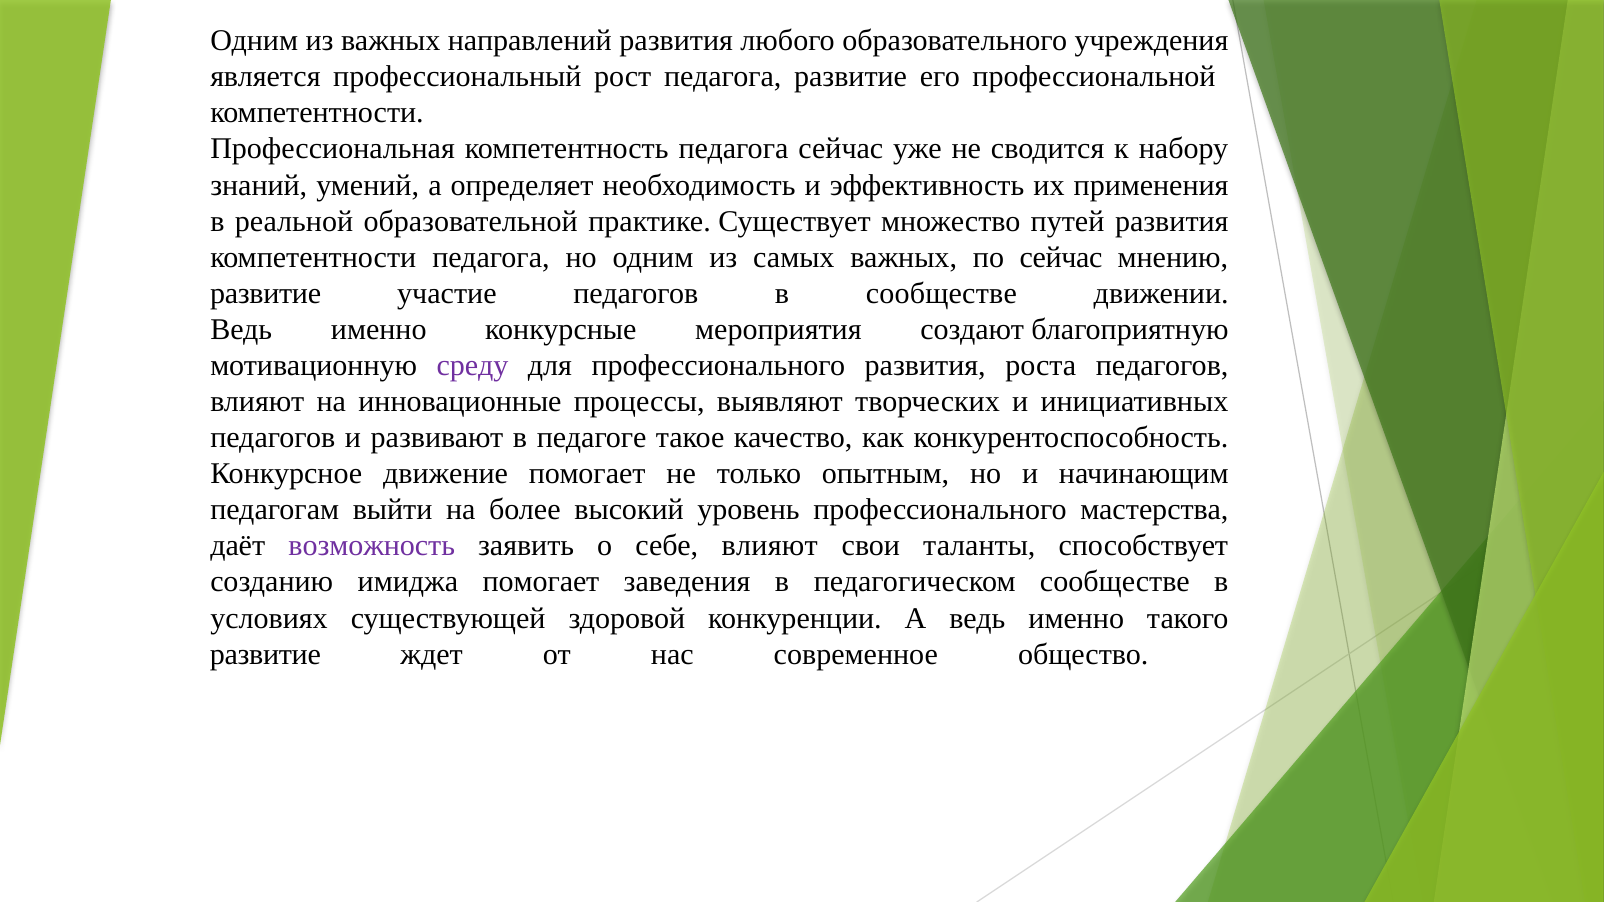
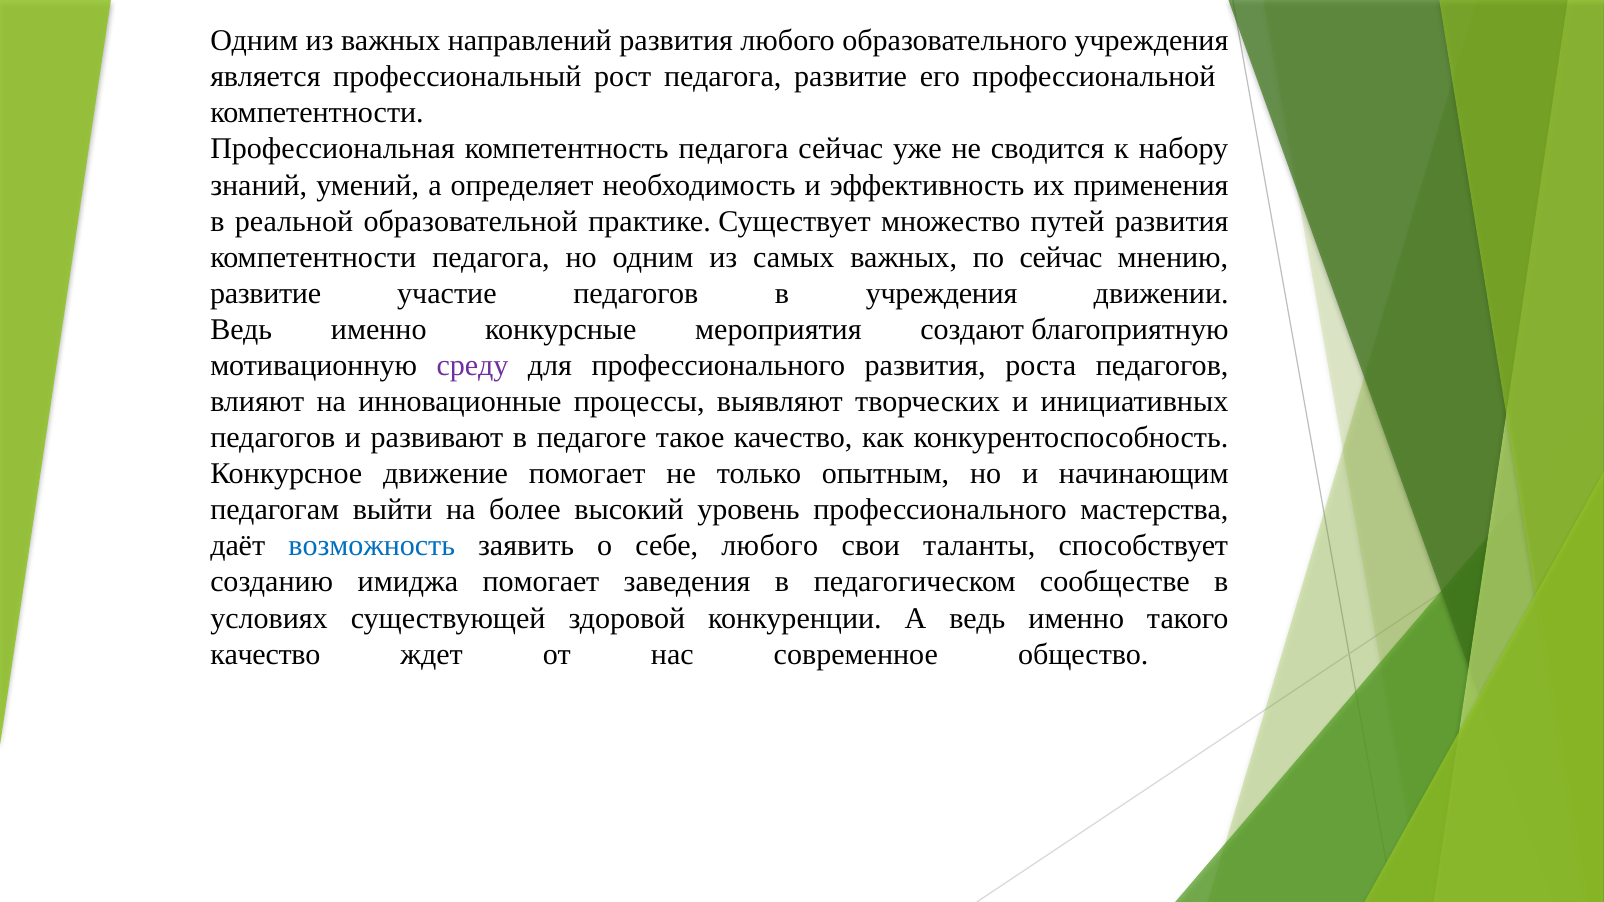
в сообществе: сообществе -> учреждения (942, 293)
возможность colour: purple -> blue (372, 546)
себе влияют: влияют -> любого (770, 546)
развитие: развитие -> качество (265, 654)
